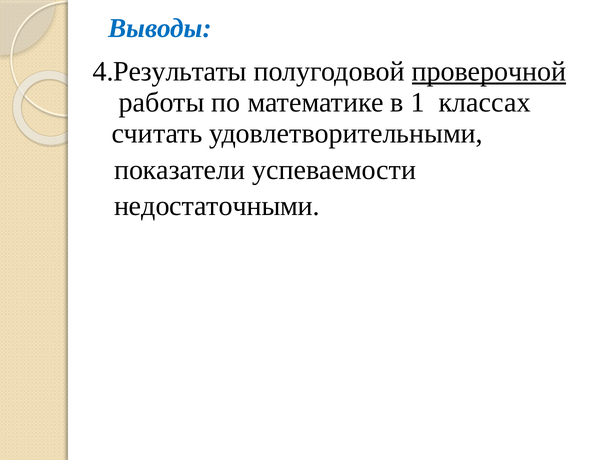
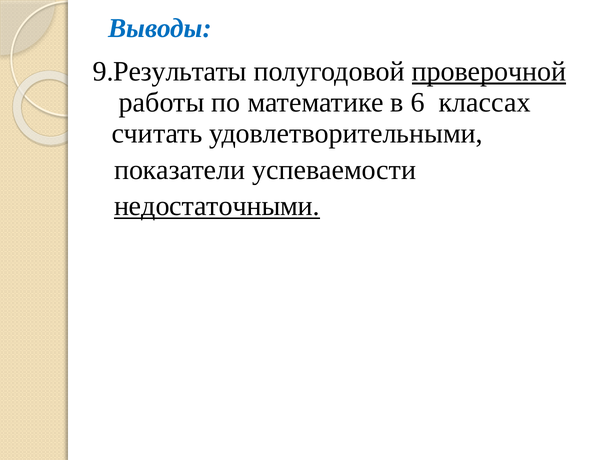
4.Результаты: 4.Результаты -> 9.Результаты (170, 71)
1: 1 -> 6 (418, 103)
недостаточными underline: none -> present (217, 206)
